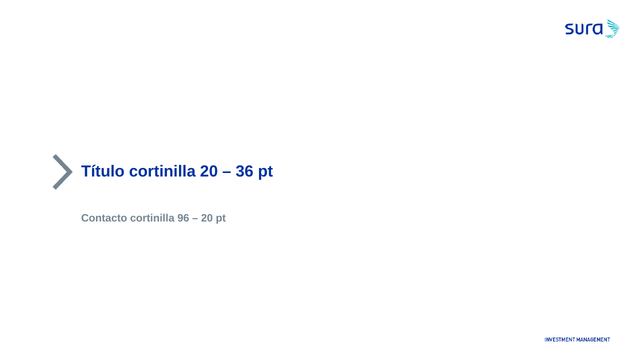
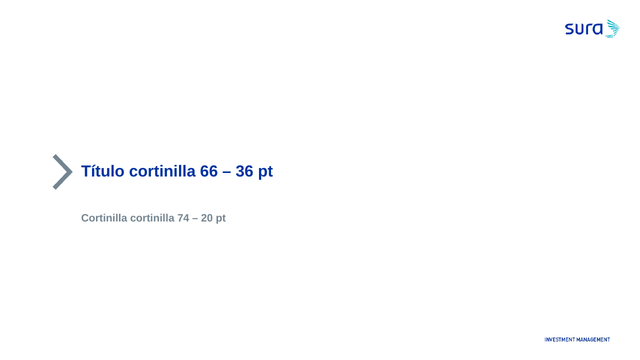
cortinilla 20: 20 -> 66 (209, 172)
Contacto: Contacto -> Cortinilla (104, 218)
96: 96 -> 74 (183, 218)
